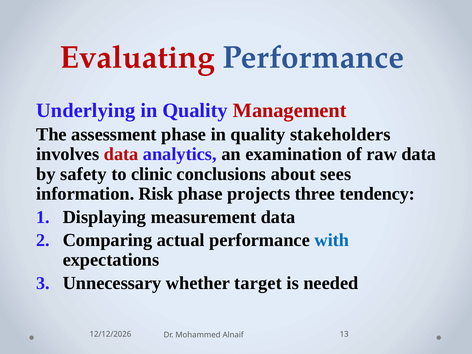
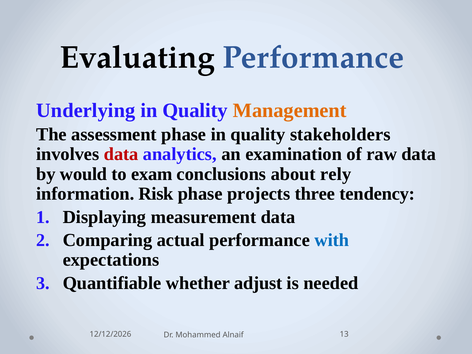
Evaluating colour: red -> black (137, 58)
Management colour: red -> orange (290, 110)
safety: safety -> would (84, 174)
clinic: clinic -> exam (152, 174)
sees: sees -> rely (336, 174)
Unnecessary: Unnecessary -> Quantifiable (112, 283)
target: target -> adjust (258, 283)
